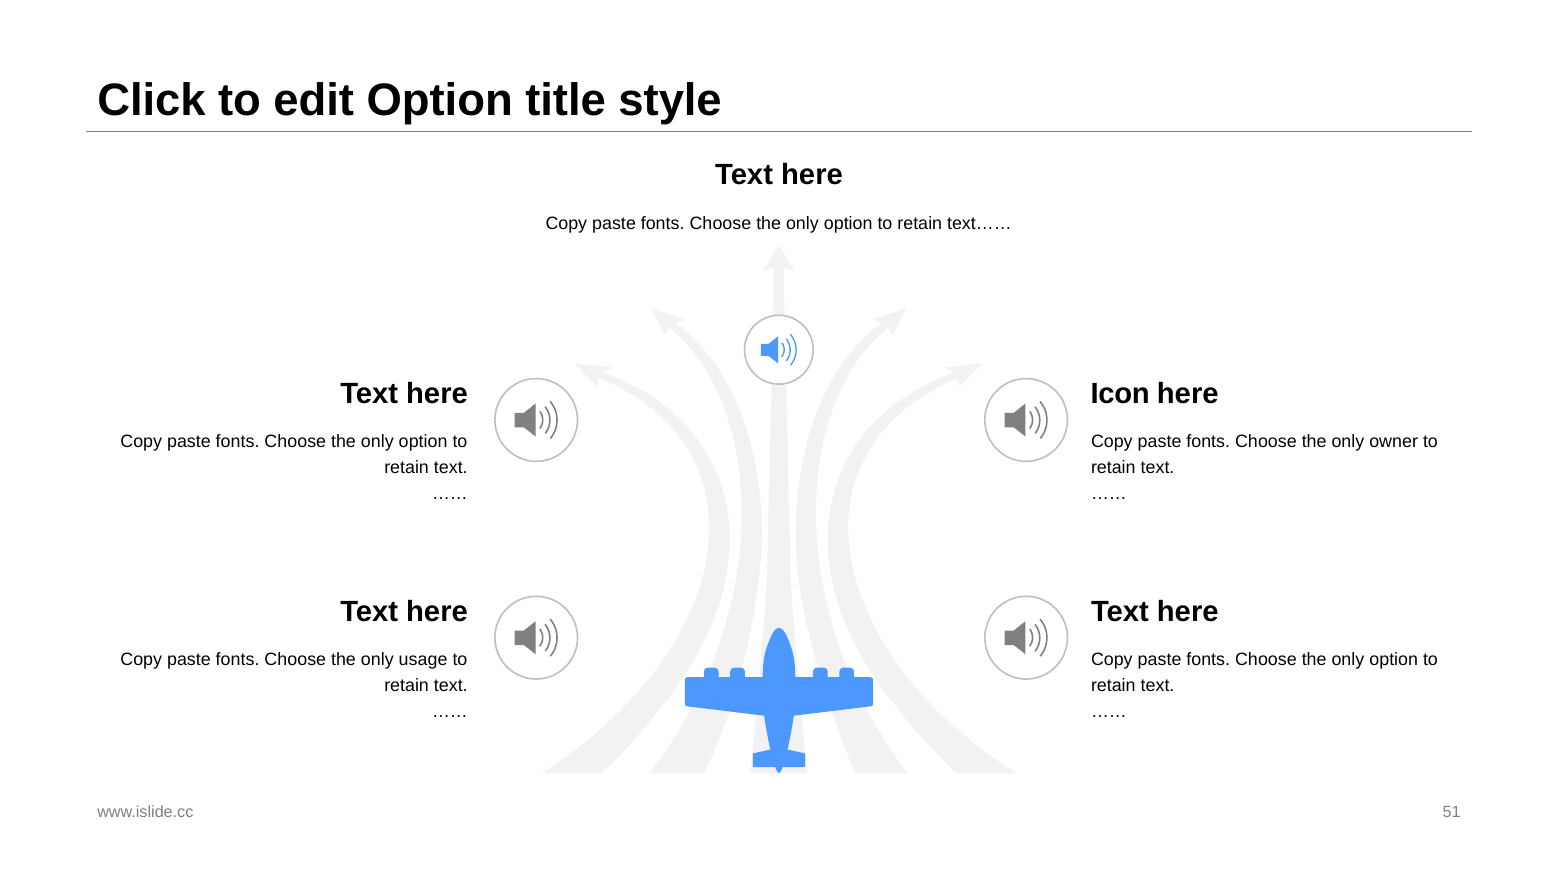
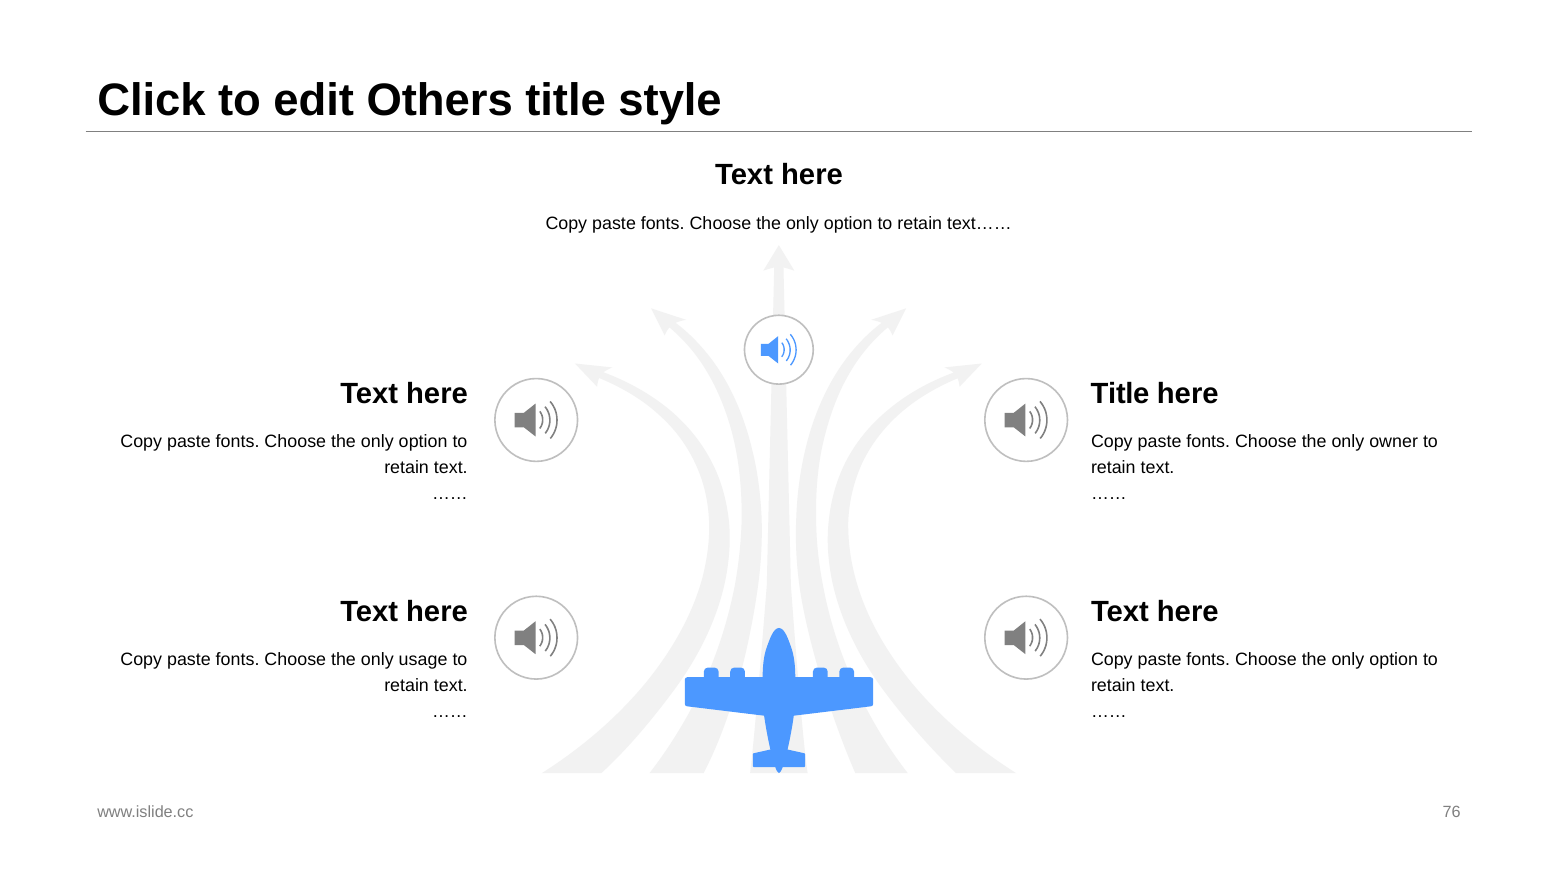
edit Option: Option -> Others (440, 101)
Icon: Icon -> Title (1120, 393)
51: 51 -> 76 (1452, 812)
